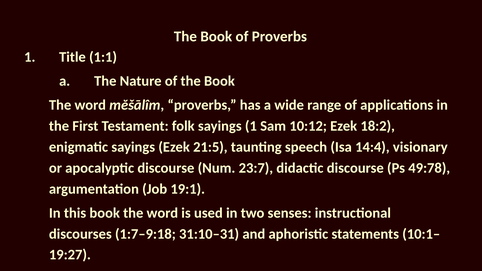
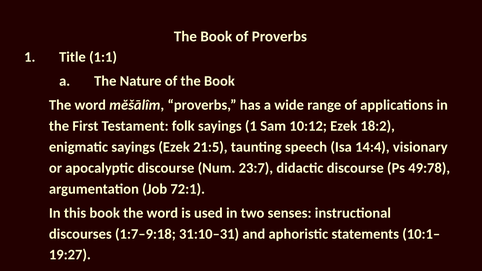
19:1: 19:1 -> 72:1 (188, 189)
